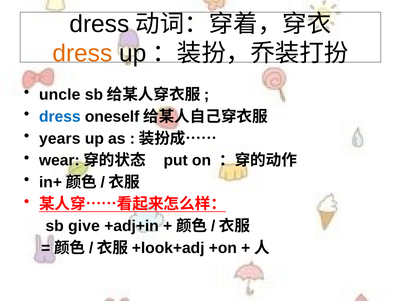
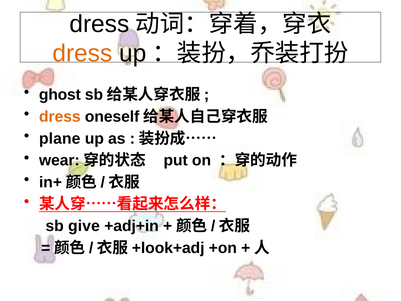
uncle: uncle -> ghost (60, 95)
dress colour: blue -> orange (60, 117)
years: years -> plane (60, 138)
